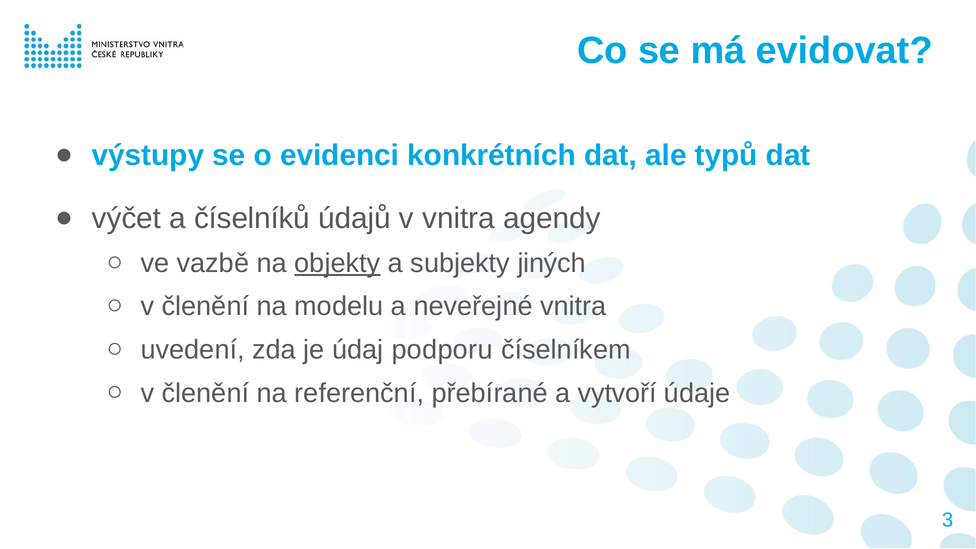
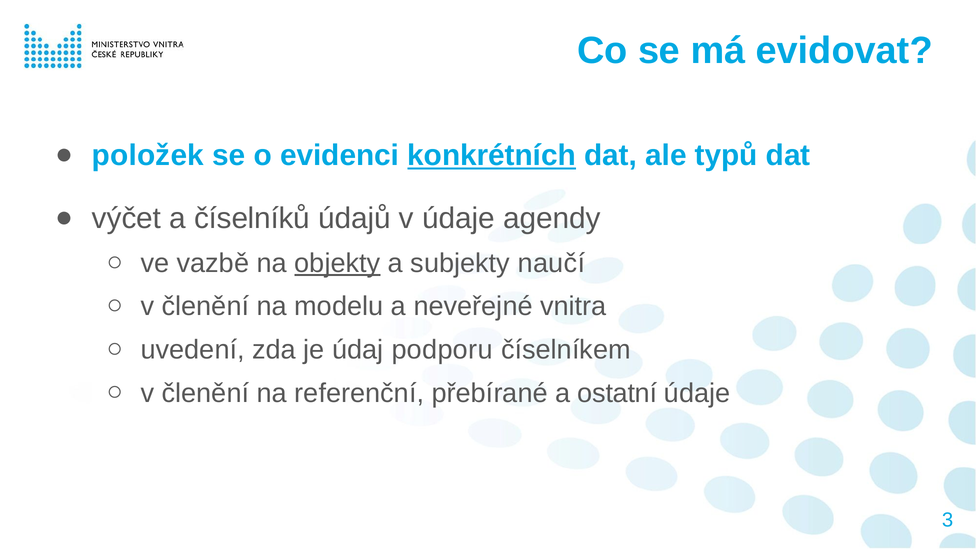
výstupy: výstupy -> položek (148, 156)
konkrétních underline: none -> present (492, 156)
v vnitra: vnitra -> údaje (459, 219)
jiných: jiných -> naučí (551, 263)
vytvoří: vytvoří -> ostatní (617, 393)
